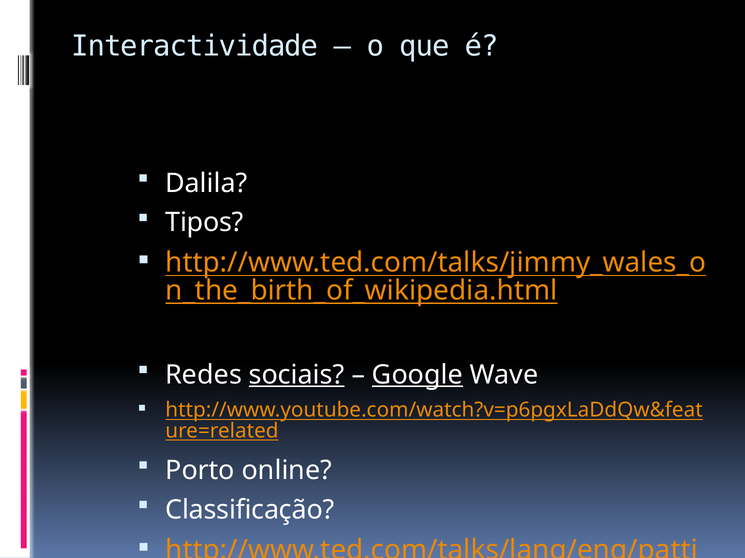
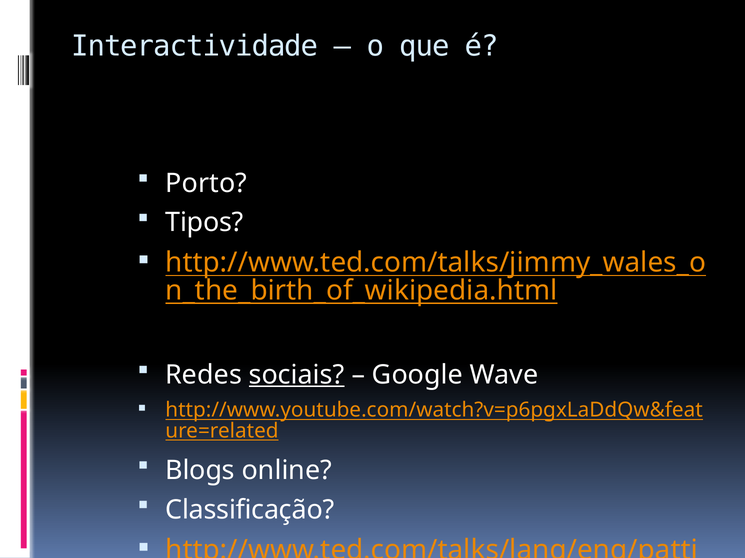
Dalila: Dalila -> Porto (206, 183)
Google underline: present -> none (417, 375)
Porto: Porto -> Blogs (200, 471)
